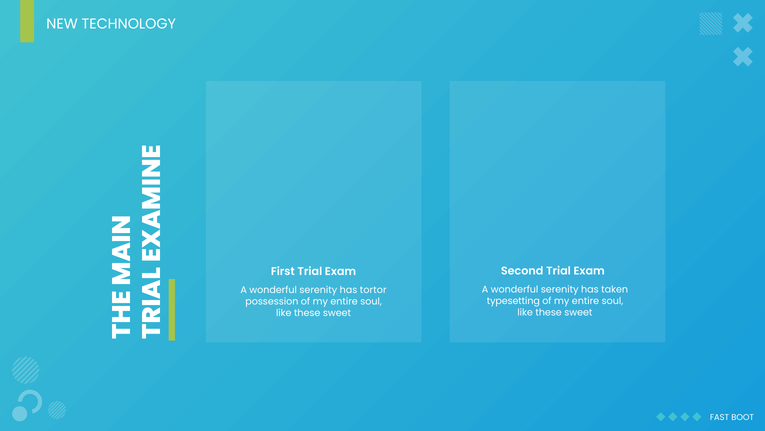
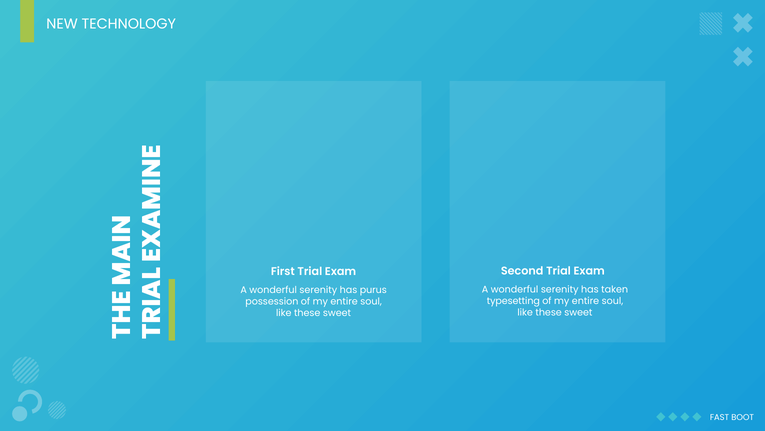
tortor: tortor -> purus (373, 290)
